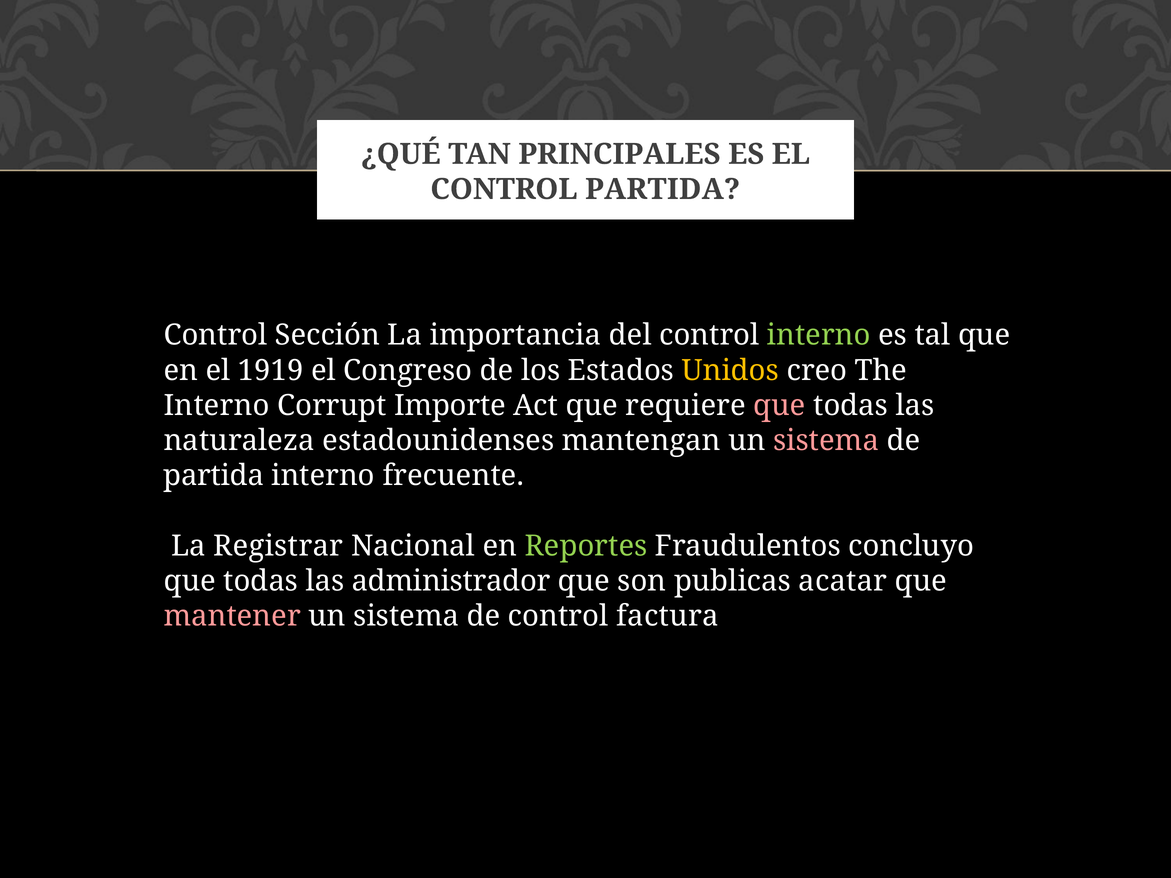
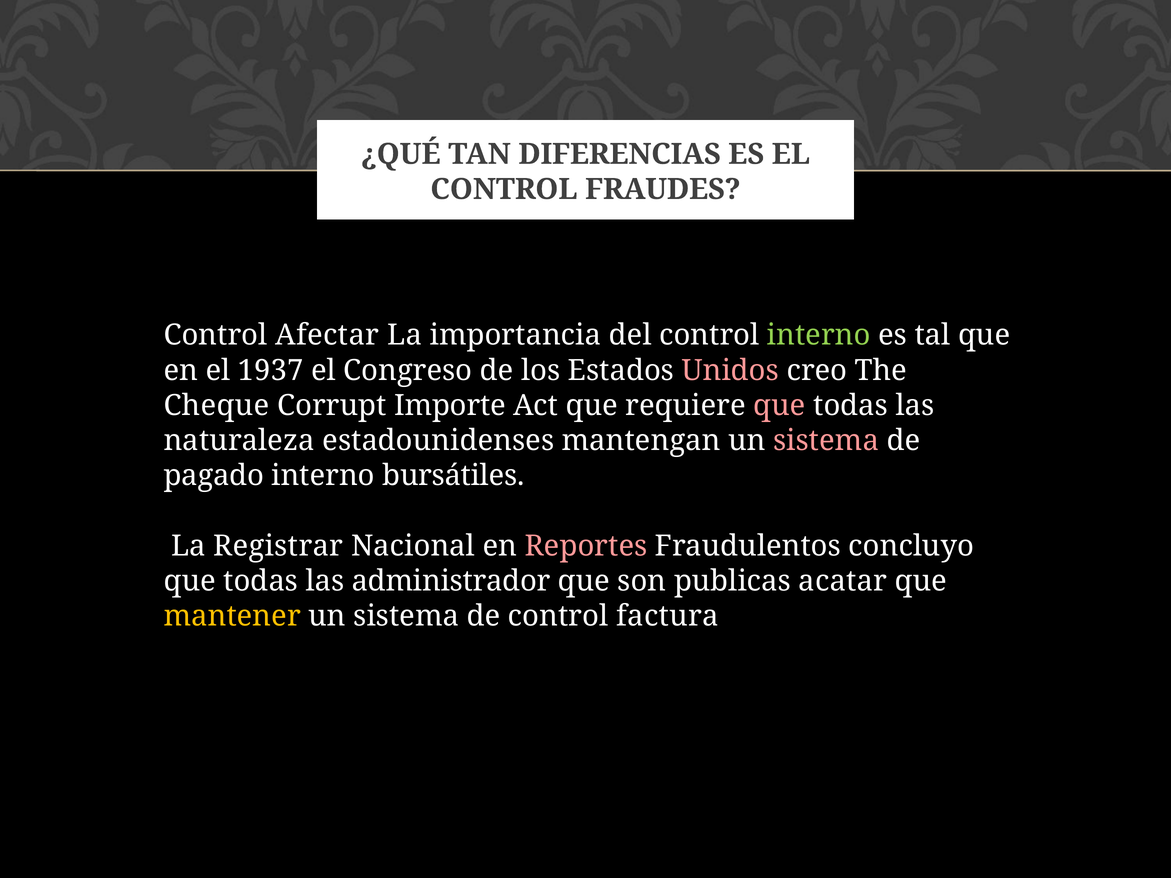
PRINCIPALES: PRINCIPALES -> DIFERENCIAS (620, 154)
CONTROL PARTIDA: PARTIDA -> FRAUDES (663, 189)
Sección: Sección -> Afectar (327, 335)
1919: 1919 -> 1937 (271, 370)
Unidos colour: yellow -> pink (730, 370)
Interno: Interno -> Cheque (217, 406)
partida: partida -> pagado (214, 476)
frecuente: frecuente -> bursátiles (453, 476)
Reportes colour: light green -> pink (586, 546)
mantener colour: pink -> yellow (232, 616)
